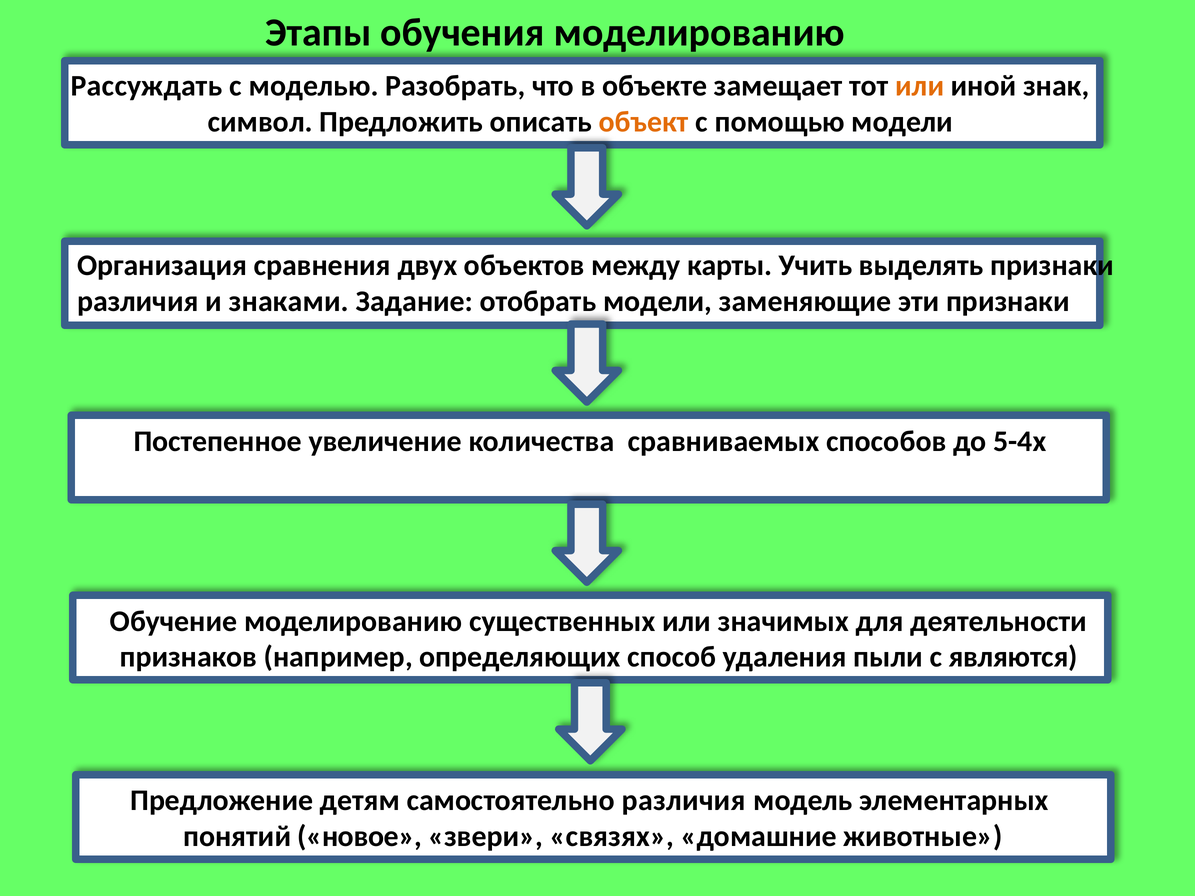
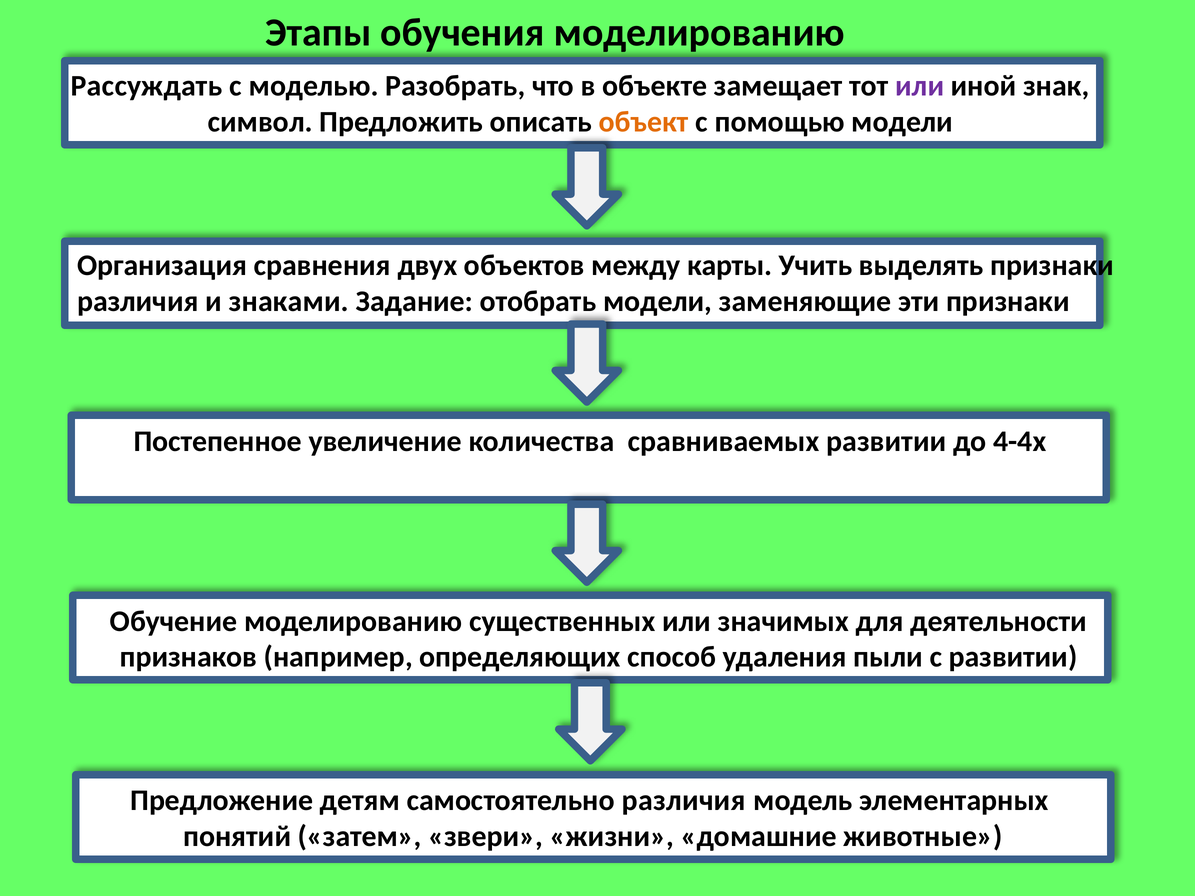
или colour: orange -> purple (920, 86)
сравниваемых способов: способов -> развитии (886, 441)
5-4х: 5-4х -> 4-4х (1020, 441)
с являются: являются -> развитии (1013, 657)
новое: новое -> затем (360, 837)
связях: связях -> жизни (612, 837)
